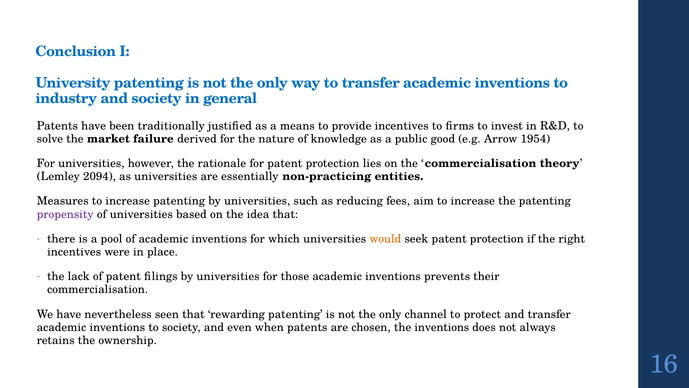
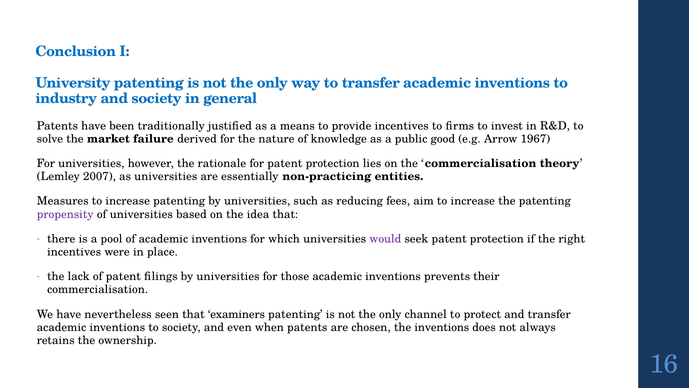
1954: 1954 -> 1967 (535, 139)
2094: 2094 -> 2007 (99, 176)
would colour: orange -> purple (385, 239)
rewarding: rewarding -> examiners (236, 314)
